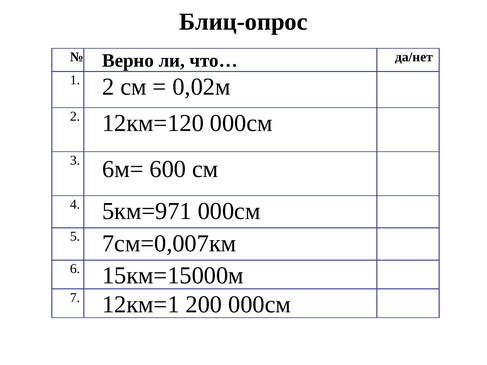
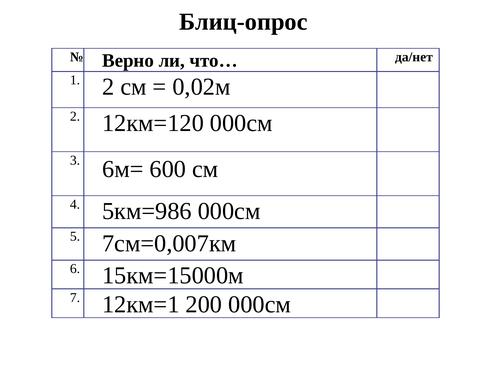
5км=971: 5км=971 -> 5км=986 (147, 211)
